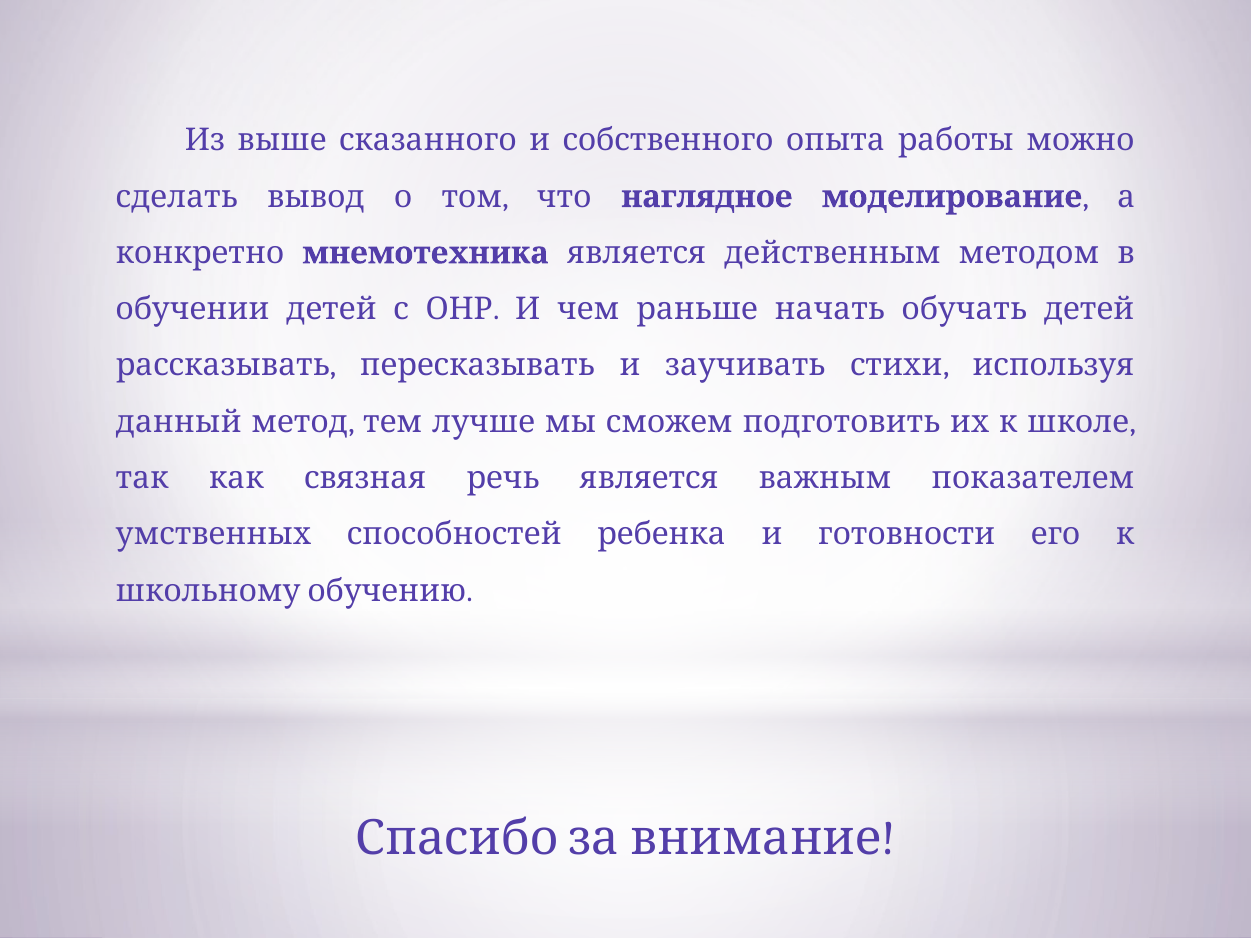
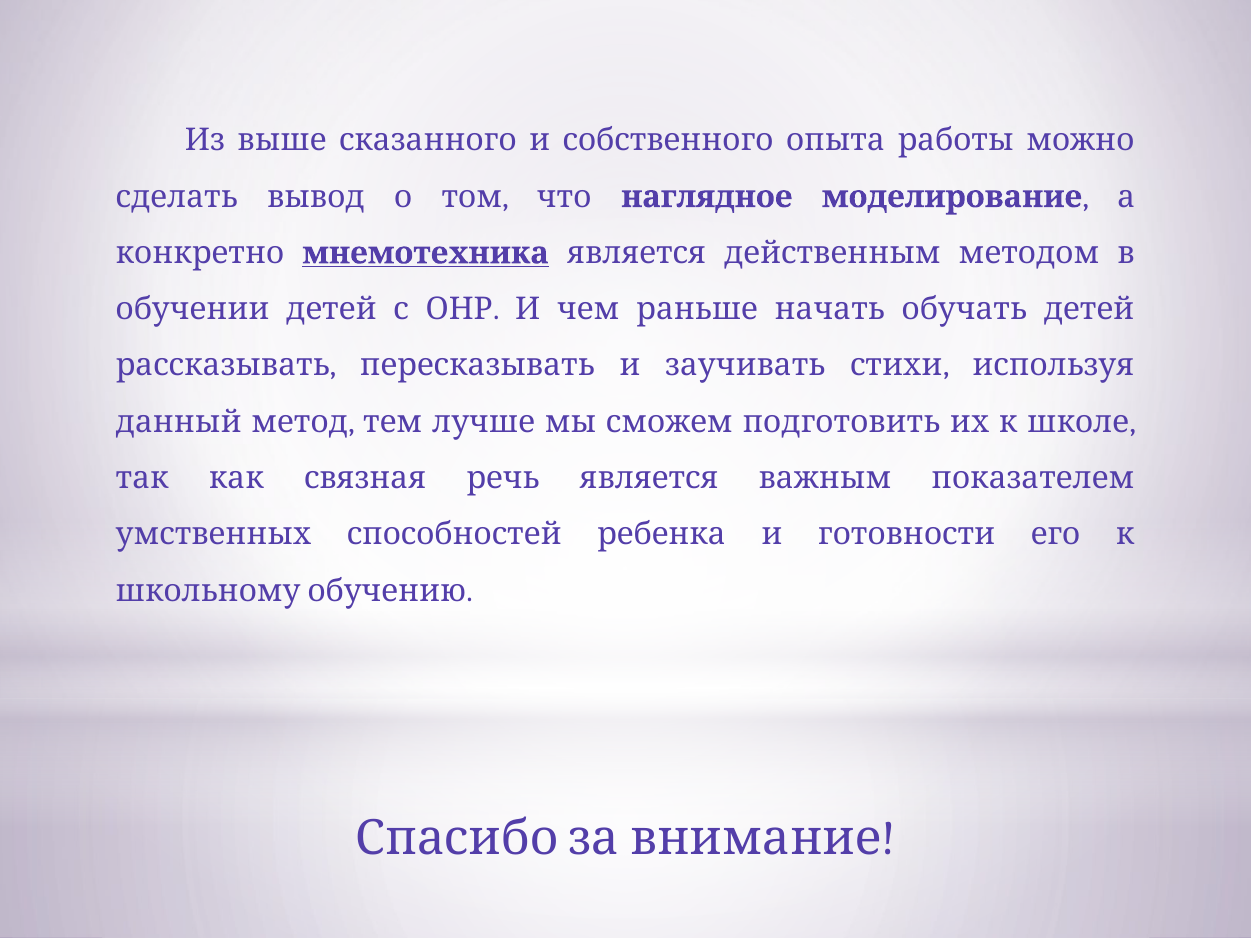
мнемотехника underline: none -> present (426, 253)
